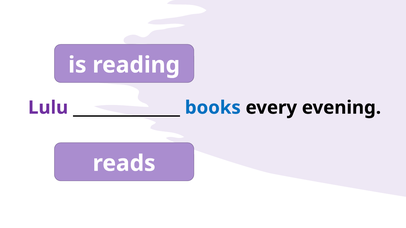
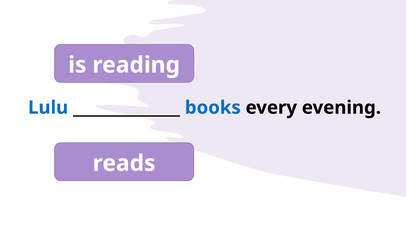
Lulu colour: purple -> blue (48, 108)
